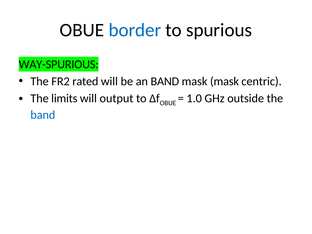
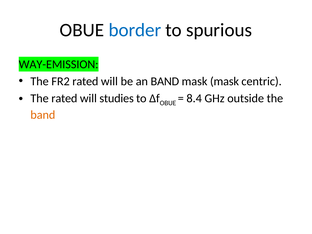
WAY-SPURIOUS: WAY-SPURIOUS -> WAY-EMISSION (59, 64)
The limits: limits -> rated (64, 98)
output: output -> studies (117, 98)
1.0: 1.0 -> 8.4 (194, 98)
band colour: blue -> orange (43, 115)
